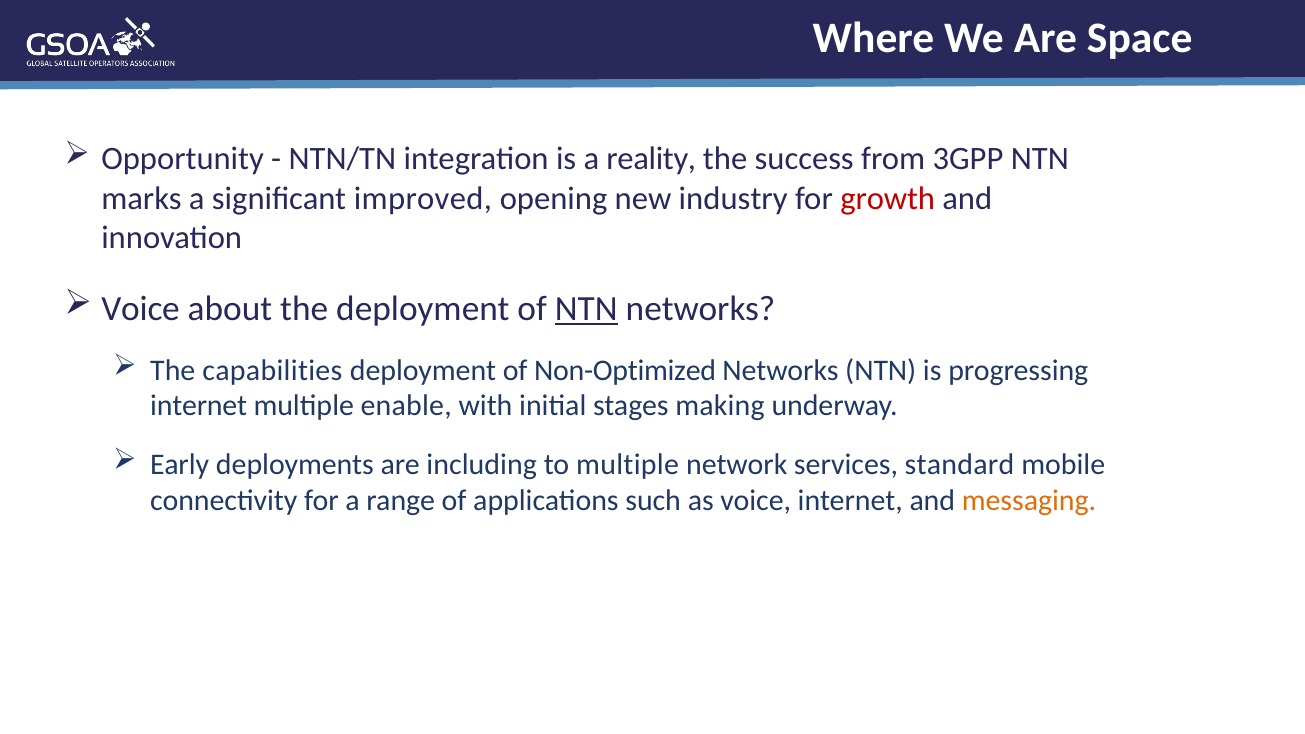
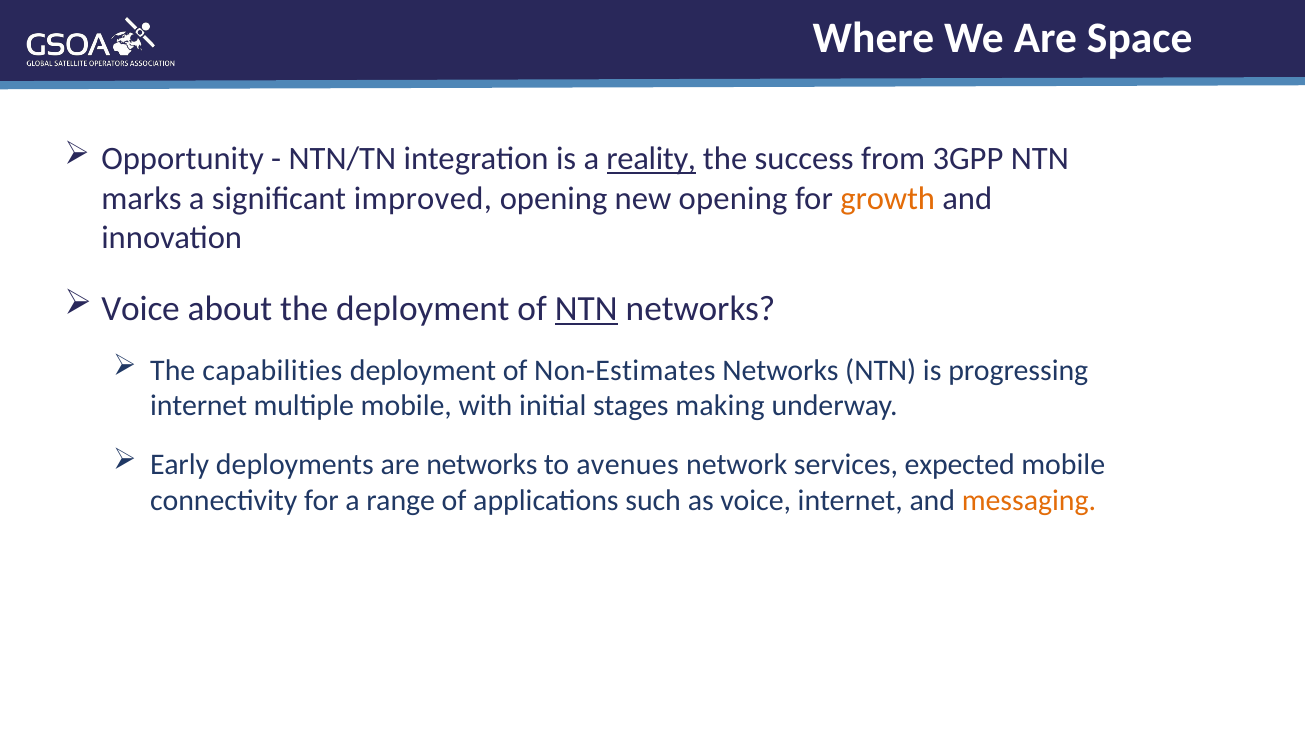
reality underline: none -> present (651, 159)
new industry: industry -> opening (733, 198)
growth colour: red -> orange (888, 198)
Non-Optimized: Non-Optimized -> Non-Estimates (625, 370)
multiple enable: enable -> mobile (406, 406)
are including: including -> networks (482, 465)
to multiple: multiple -> avenues (628, 465)
standard: standard -> expected (960, 465)
